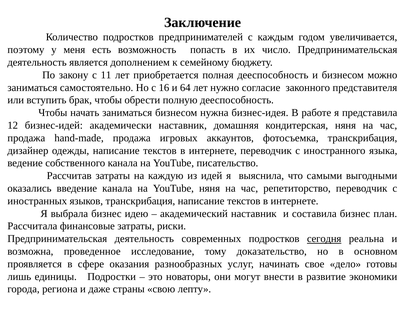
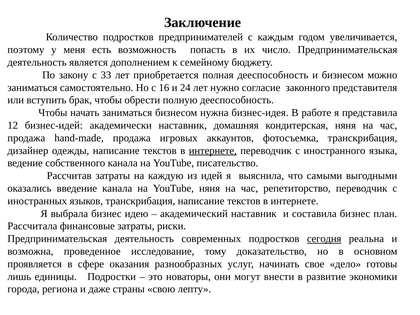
11: 11 -> 33 (106, 75)
64: 64 -> 24 (185, 88)
интернете underline: none -> present (213, 151)
